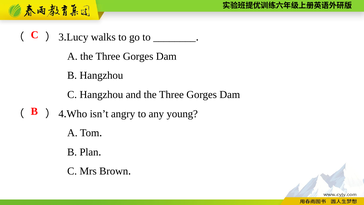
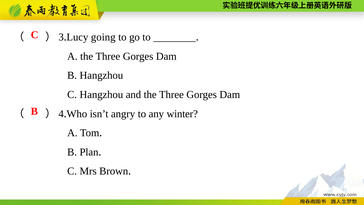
walks: walks -> going (103, 37)
young: young -> winter (182, 114)
